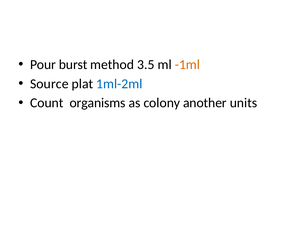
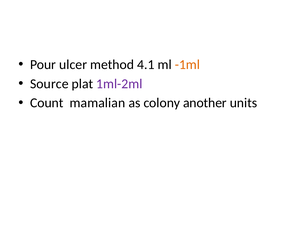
burst: burst -> ulcer (73, 65)
3.5: 3.5 -> 4.1 (146, 65)
1ml-2ml colour: blue -> purple (119, 84)
organisms: organisms -> mamalian (97, 103)
